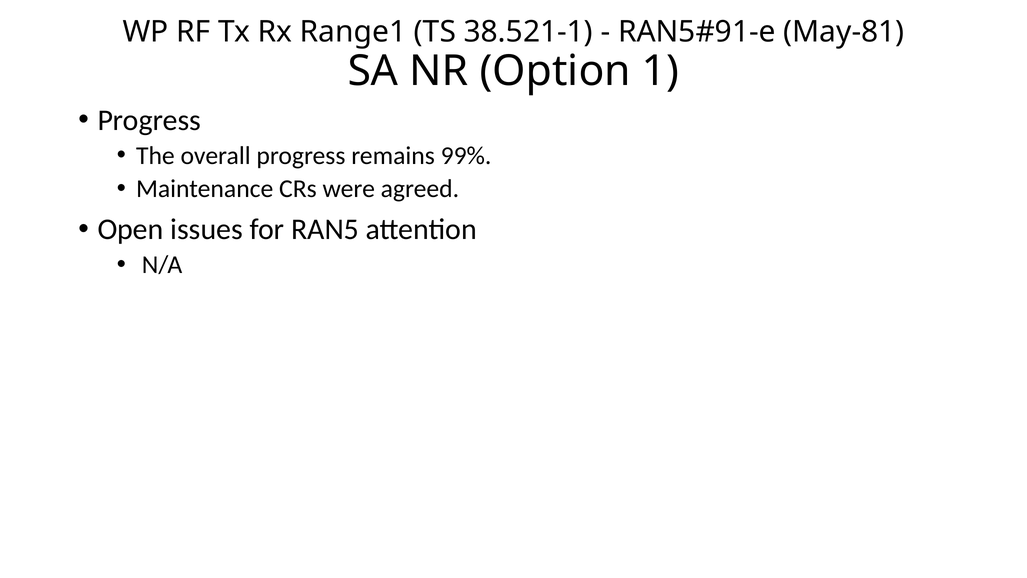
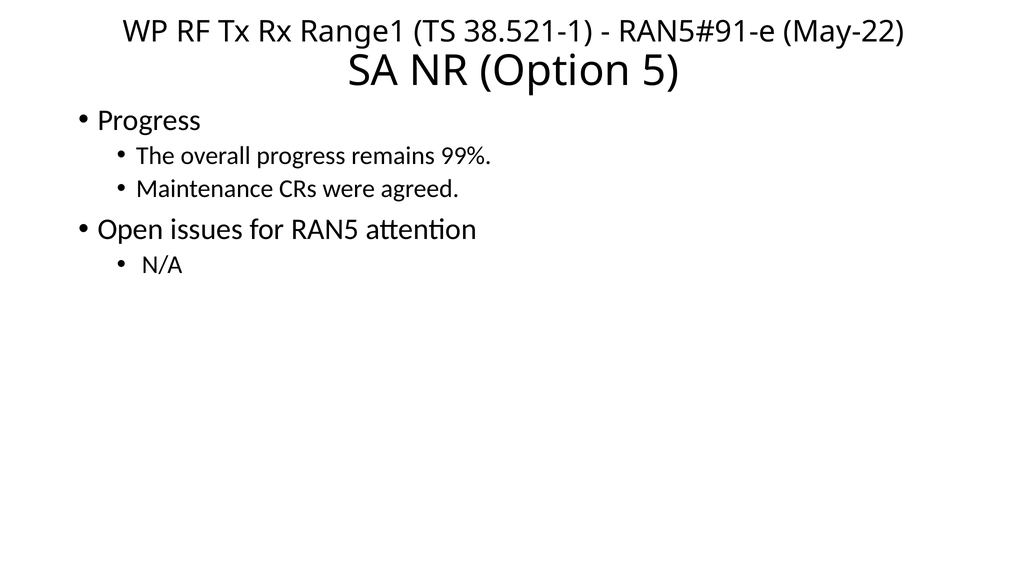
May-81: May-81 -> May-22 (844, 32)
1: 1 -> 5 (661, 71)
